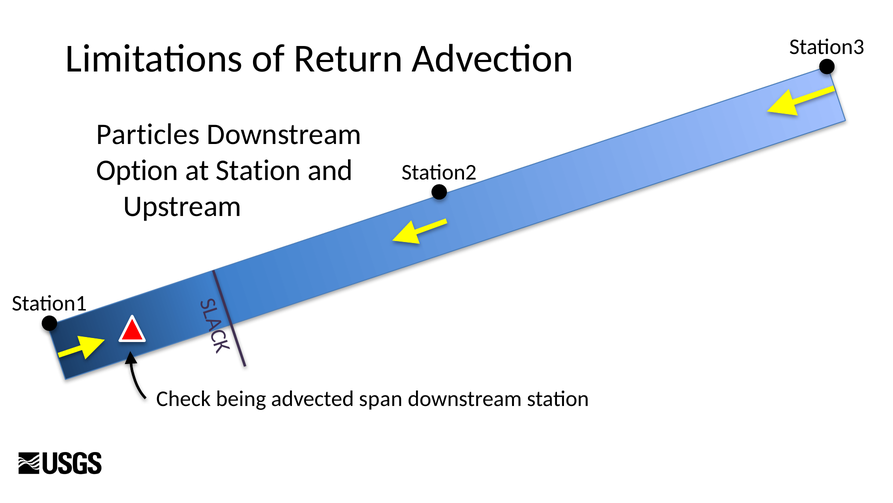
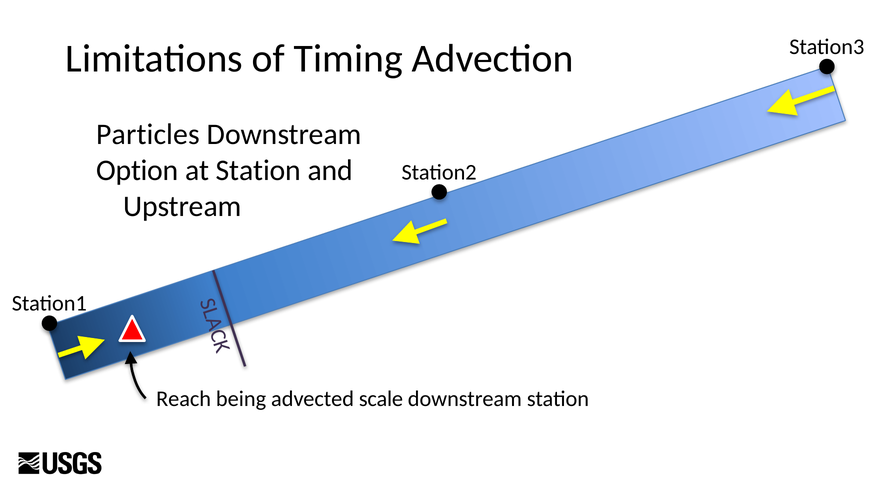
Return: Return -> Timing (348, 59)
Check: Check -> Reach (184, 398)
span: span -> scale (381, 398)
